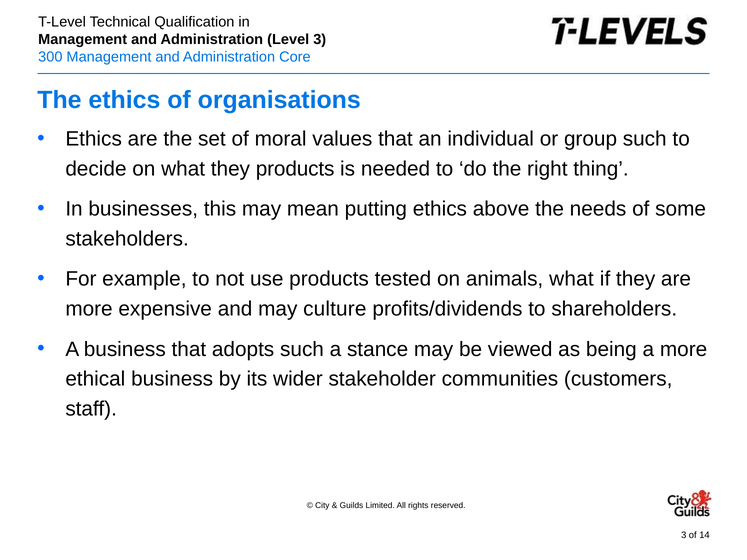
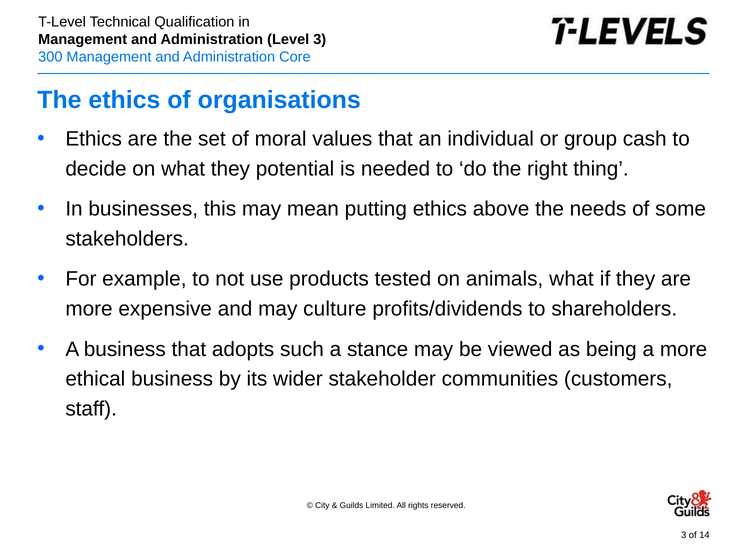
group such: such -> cash (645, 139)
they products: products -> potential (295, 169)
